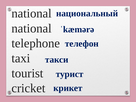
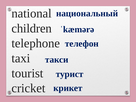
national: national -> children (32, 28)
